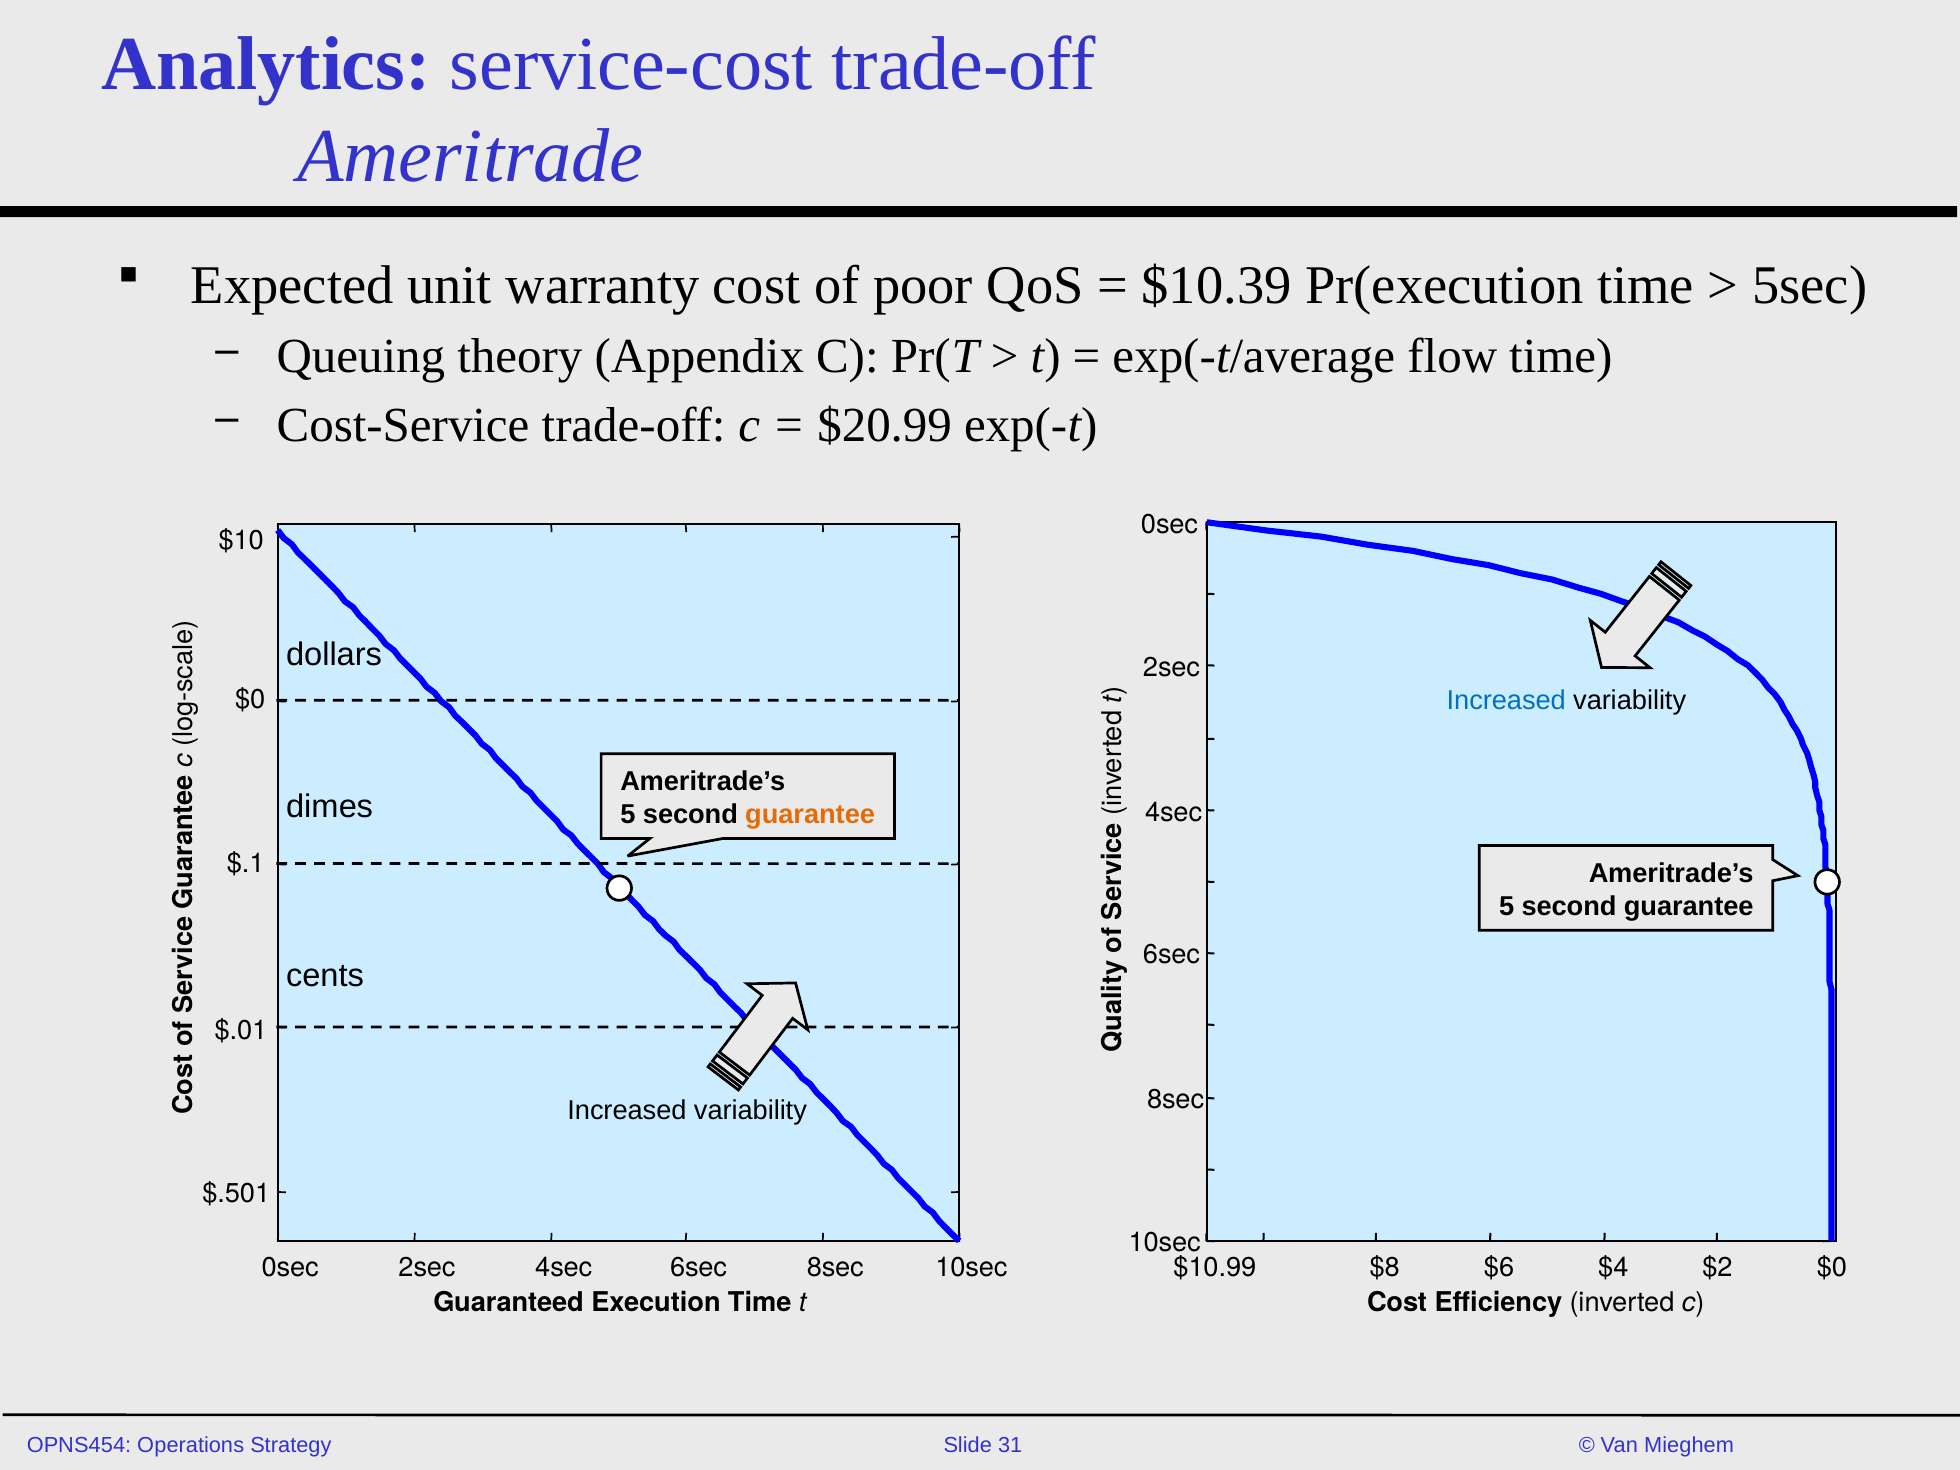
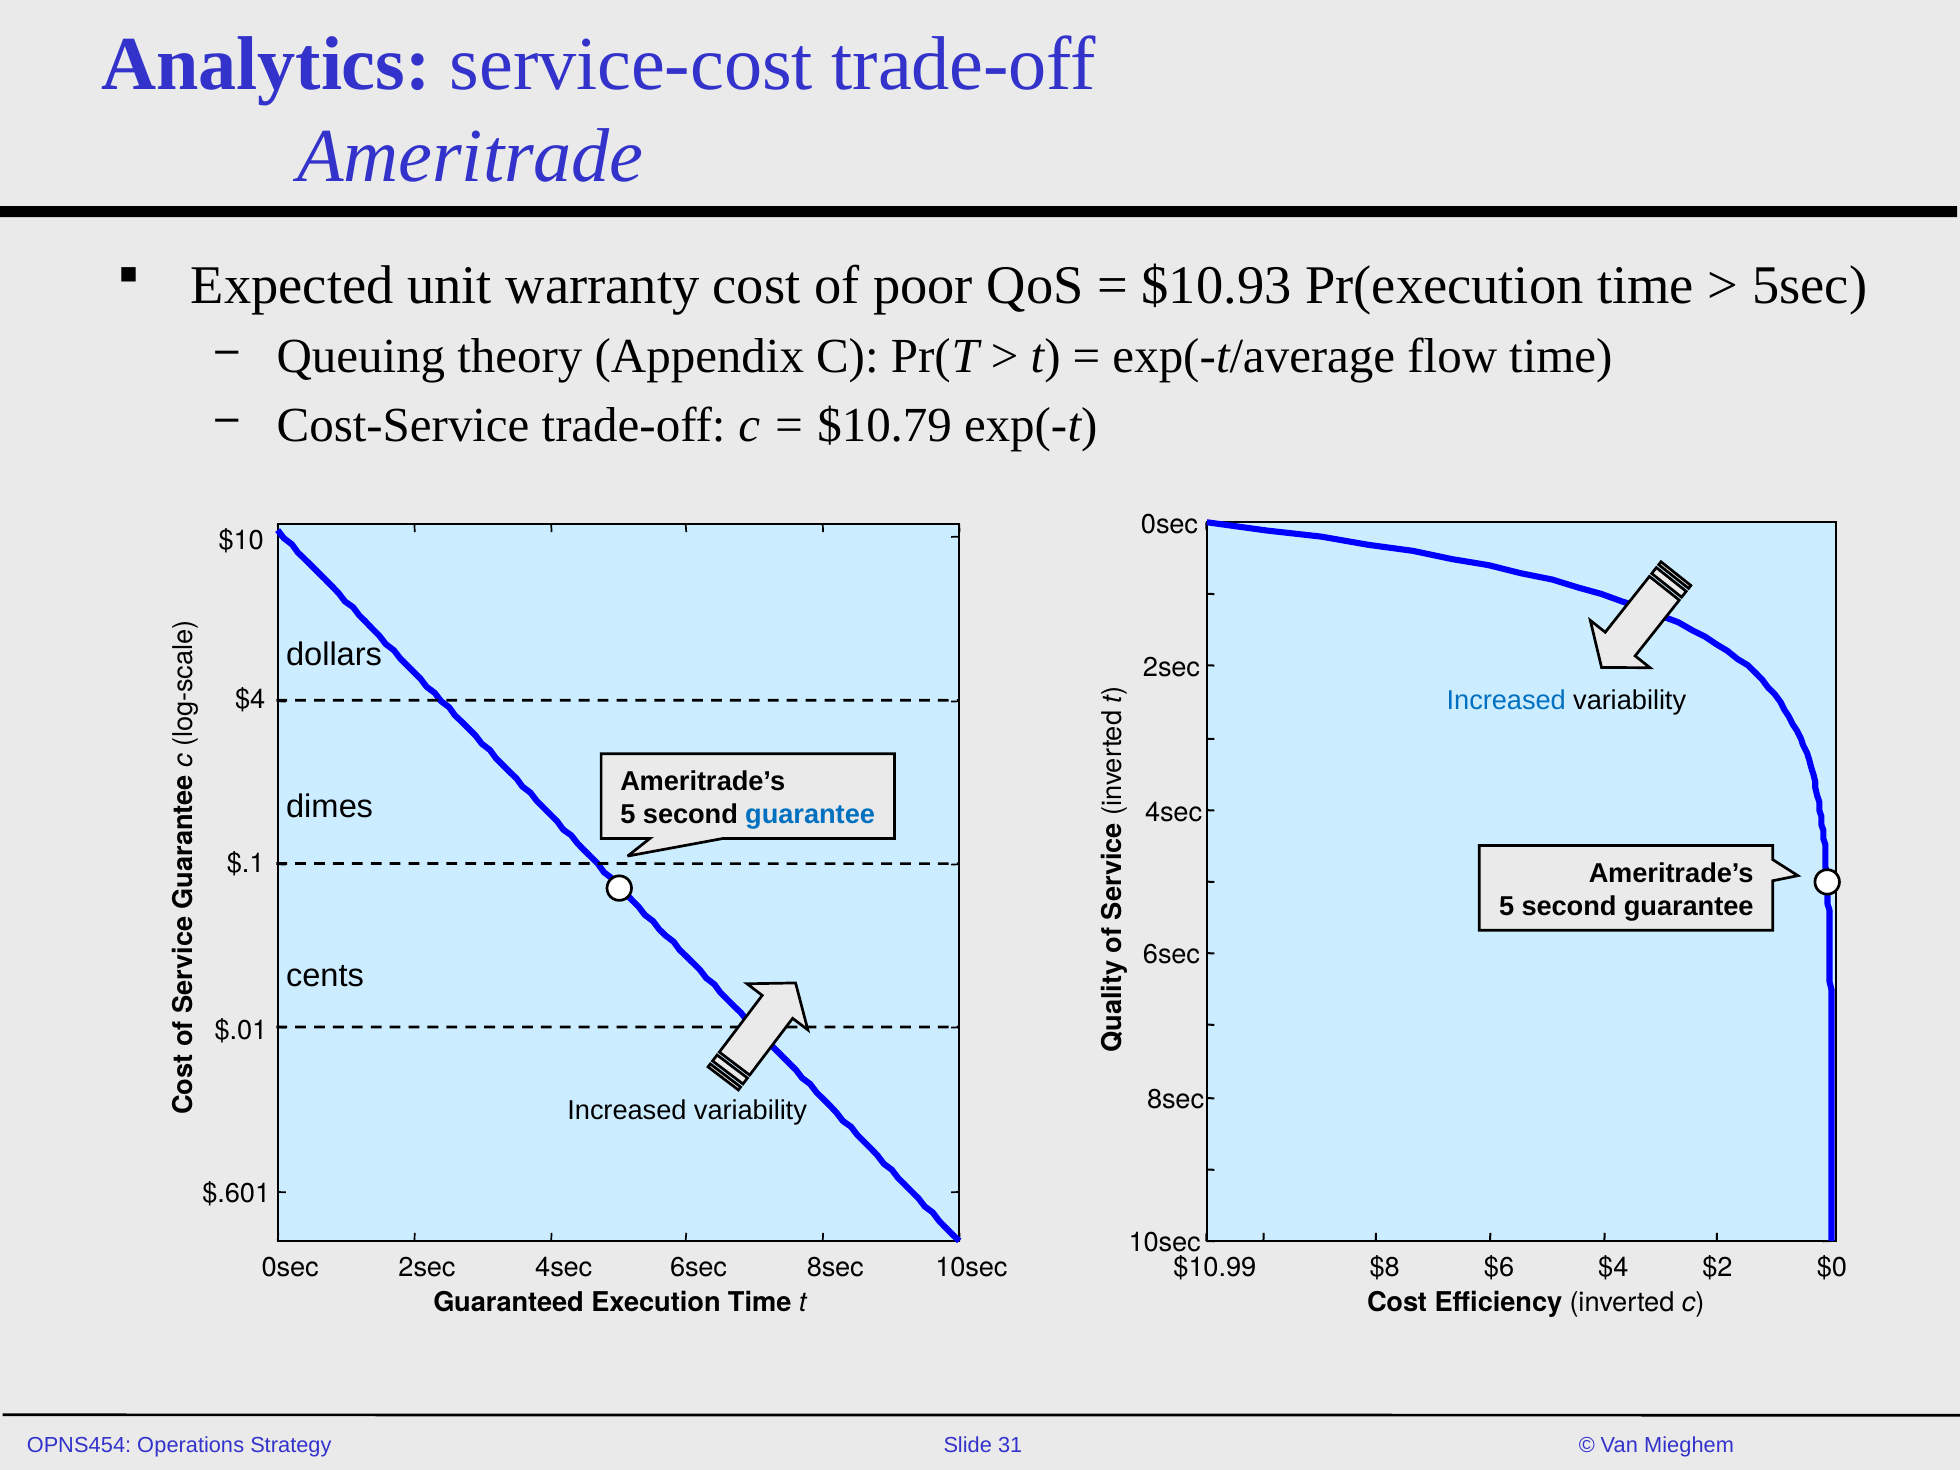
$10.39: $10.39 -> $10.93 (1217, 285)
$20.99: $20.99 -> $10.79 (885, 425)
$0: $0 -> $4 (250, 700)
guarantee colour: orange -> blue (810, 814)
$.501: $.501 -> $.601 (236, 1194)
